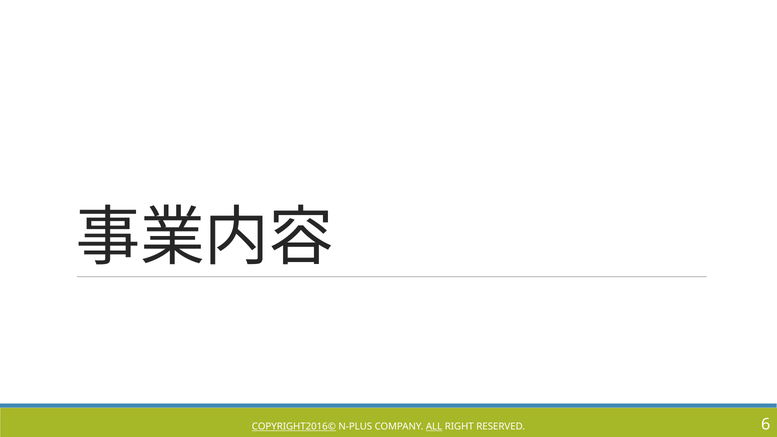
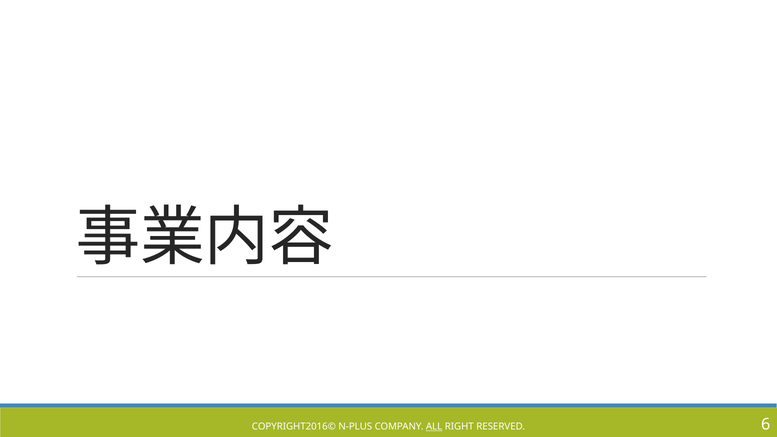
COPYRIGHT2016© underline: present -> none (294, 426)
